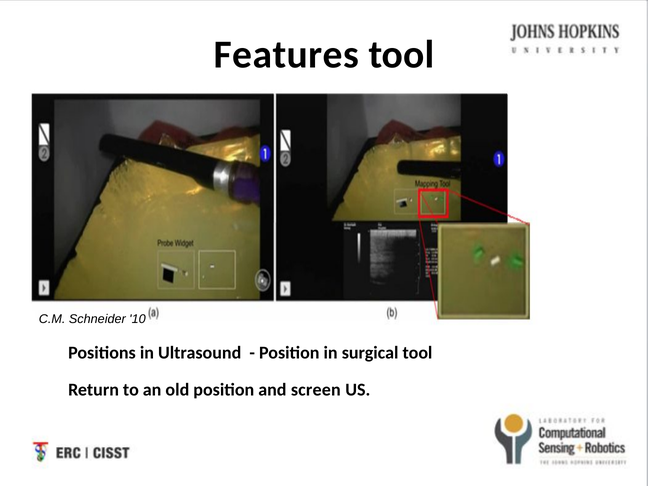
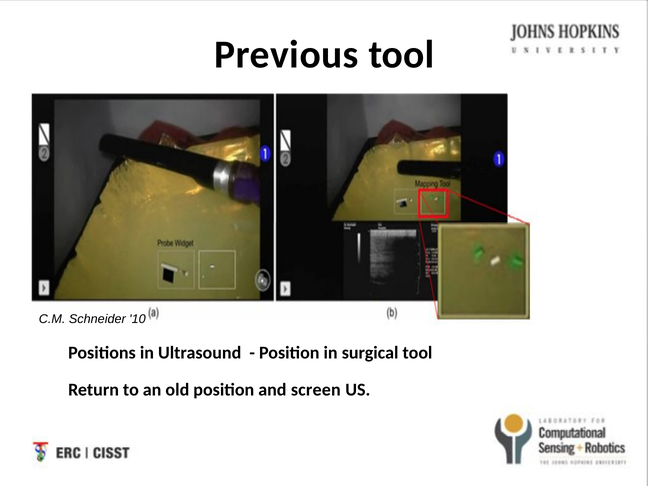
Features: Features -> Previous (286, 55)
